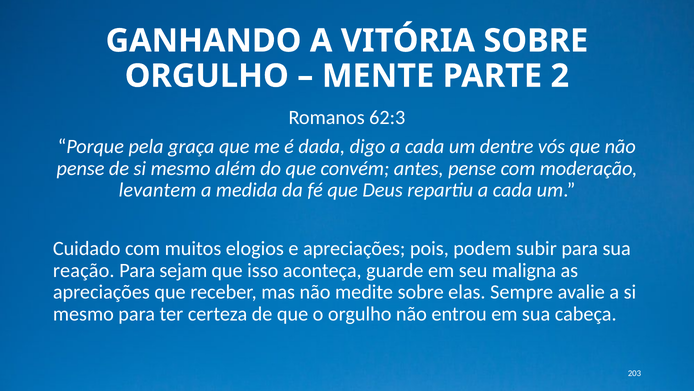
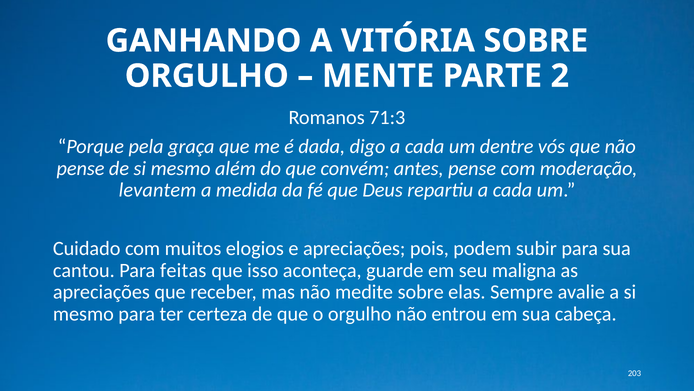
62:3: 62:3 -> 71:3 (387, 117)
reação: reação -> cantou (84, 270)
sejam: sejam -> feitas (183, 270)
